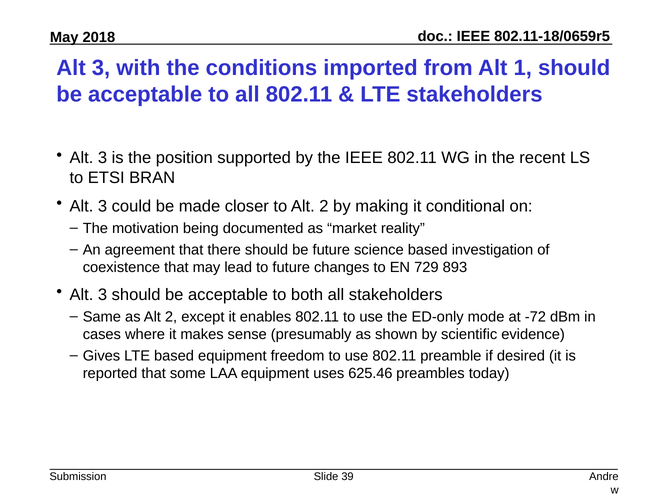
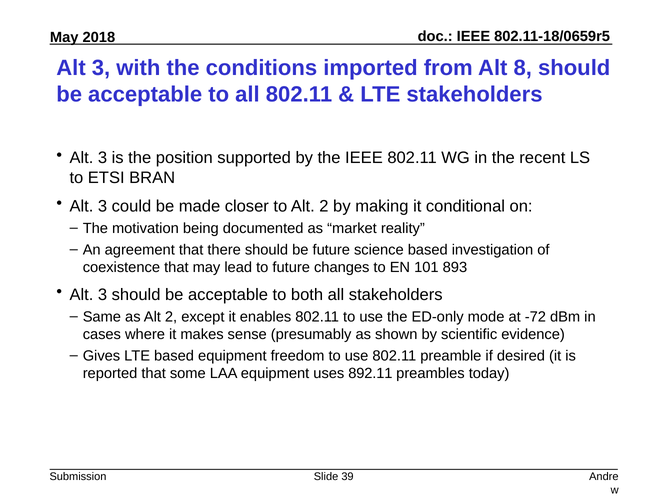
1: 1 -> 8 (523, 68)
729: 729 -> 101 (426, 267)
625.46: 625.46 -> 892.11 (370, 373)
